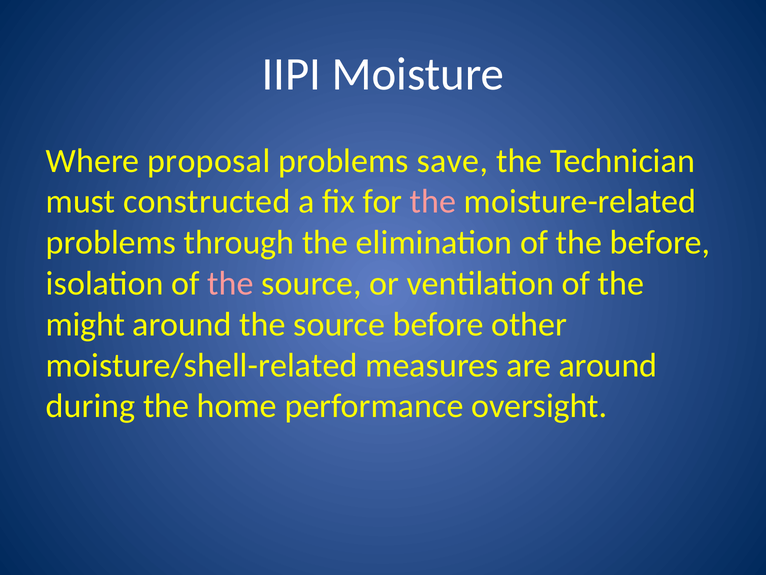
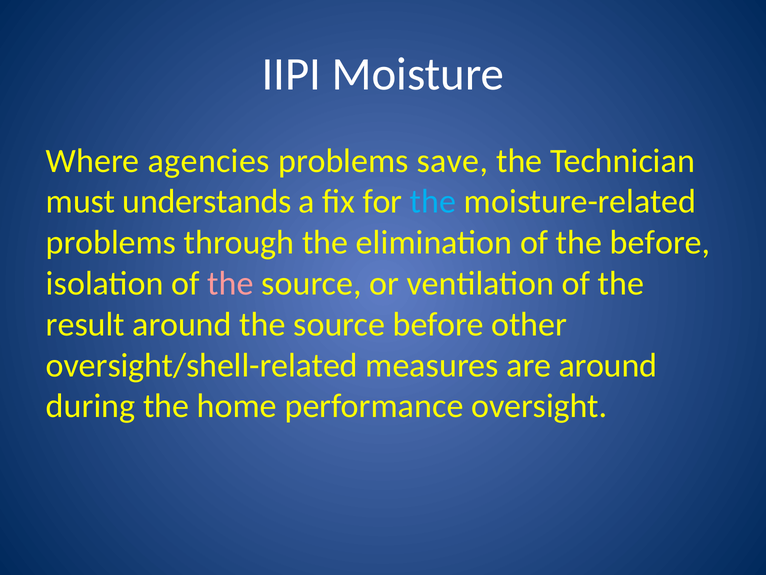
proposal: proposal -> agencies (209, 161)
constructed: constructed -> understands (207, 202)
the colour: pink -> light blue (433, 202)
might: might -> result (85, 324)
moisture/shell-related: moisture/shell-related -> oversight/shell-related (202, 365)
